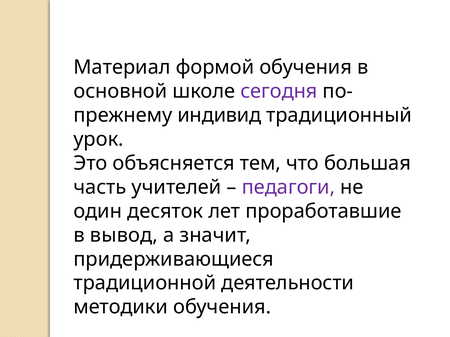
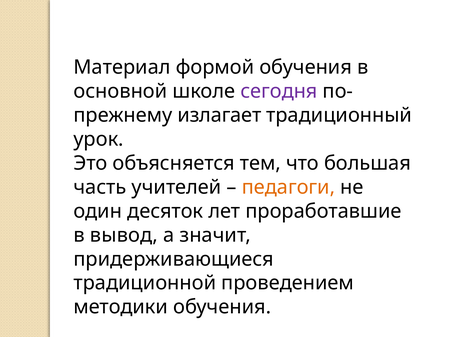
индивид: индивид -> излагает (219, 115)
педагоги colour: purple -> orange (288, 187)
деятельности: деятельности -> проведением (288, 283)
